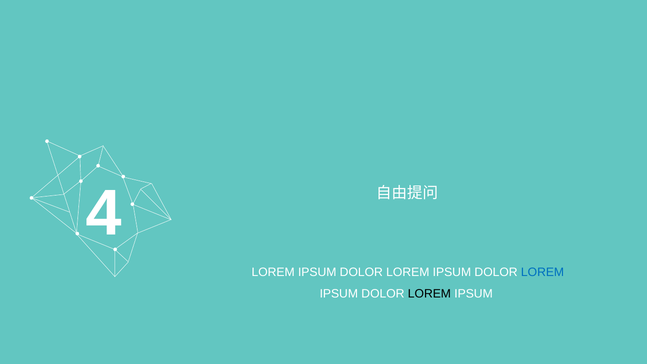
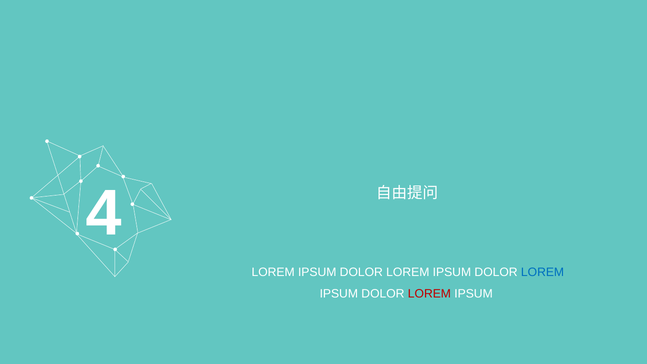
LOREM colour: black -> red (429, 294)
